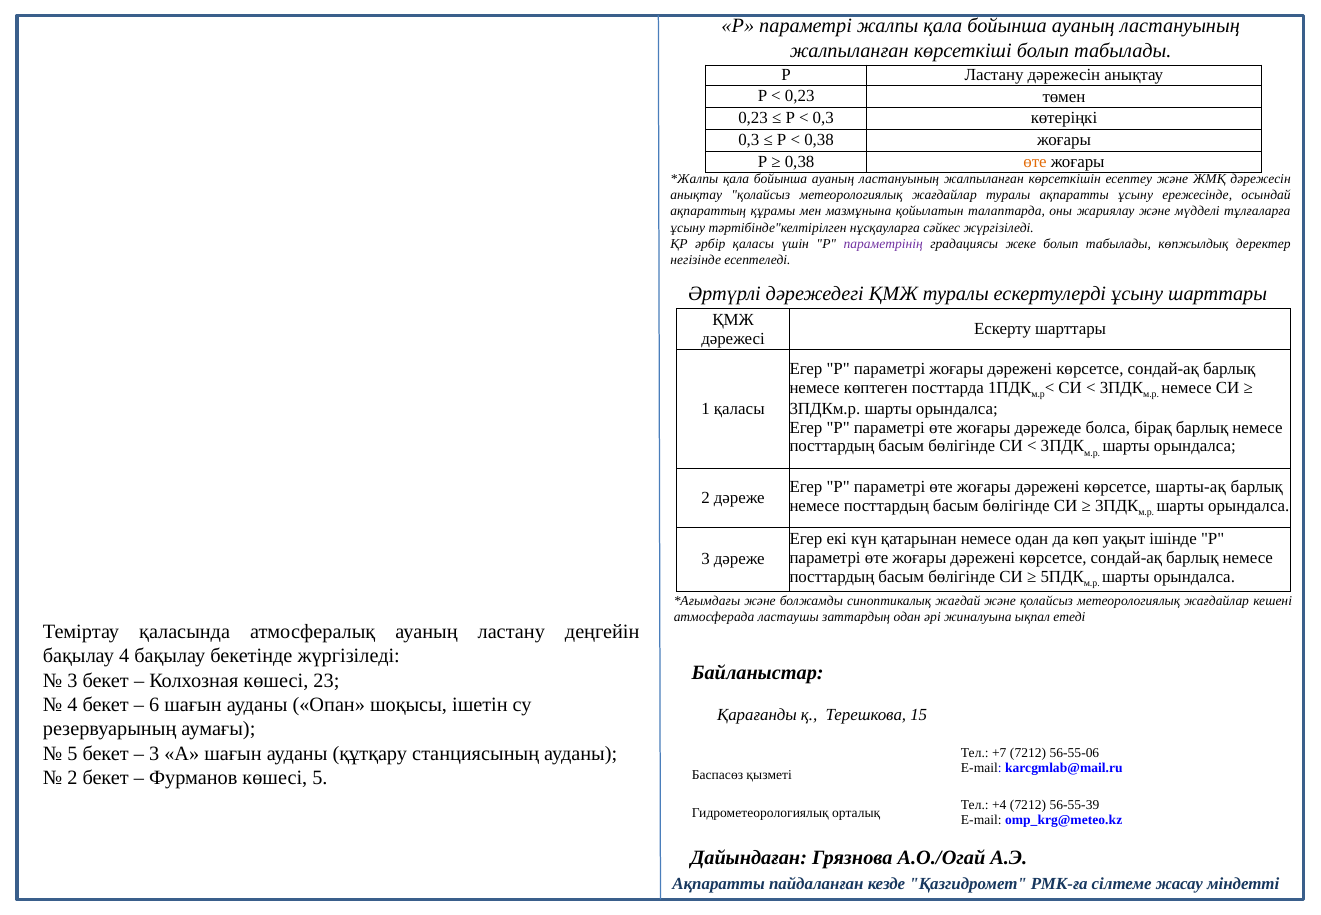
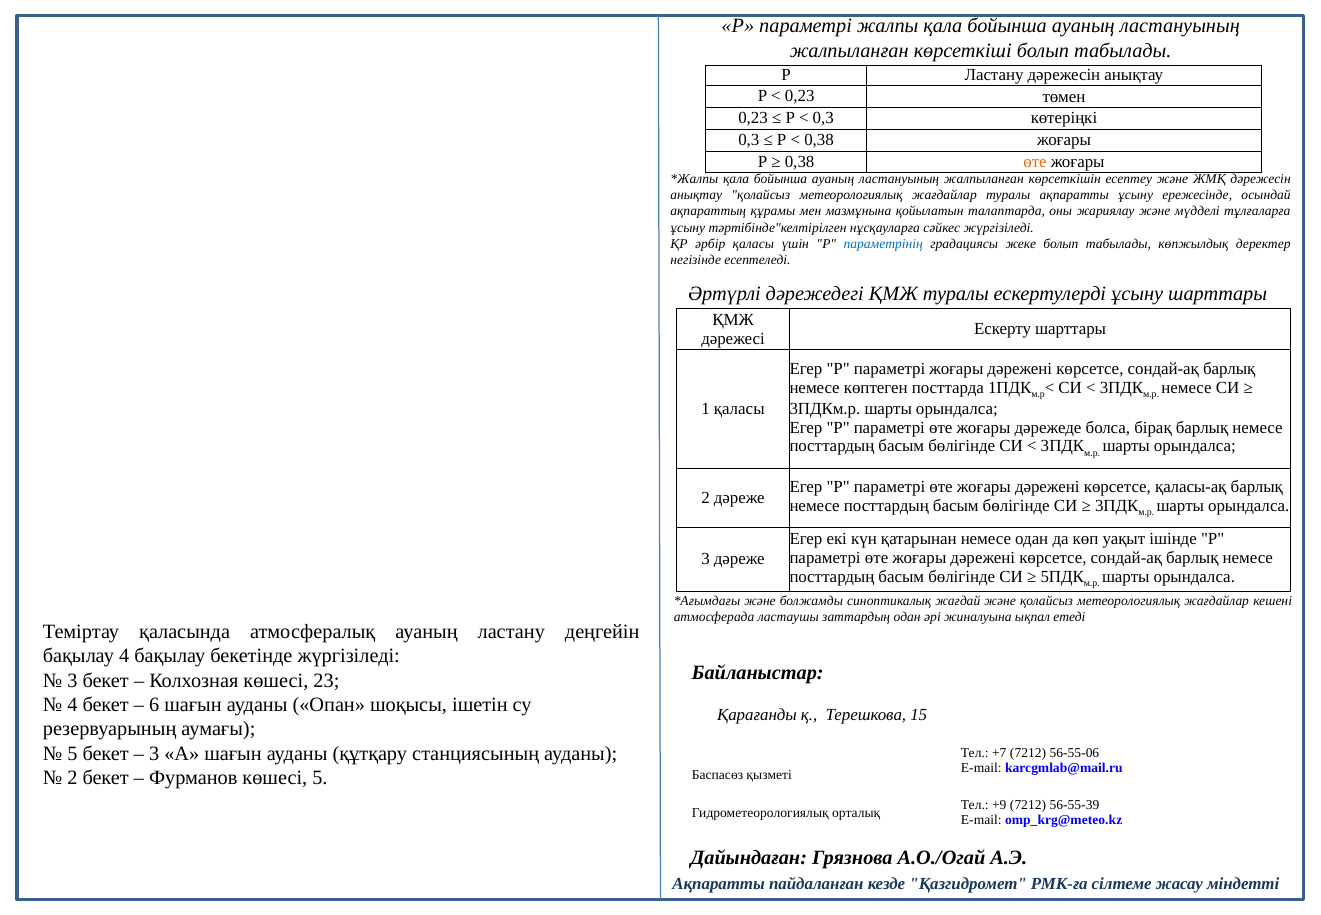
параметрінің colour: purple -> blue (883, 244)
шарты-ақ: шарты-ақ -> қаласы-ақ (1191, 487)
+4: +4 -> +9 (999, 805)
